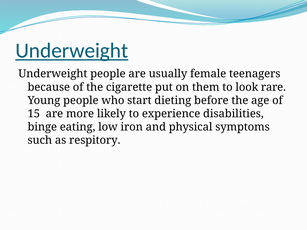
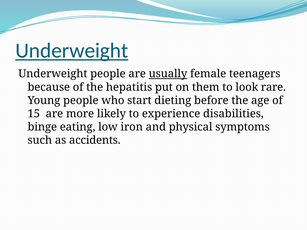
usually underline: none -> present (168, 74)
cigarette: cigarette -> hepatitis (129, 87)
respitory: respitory -> accidents (95, 140)
